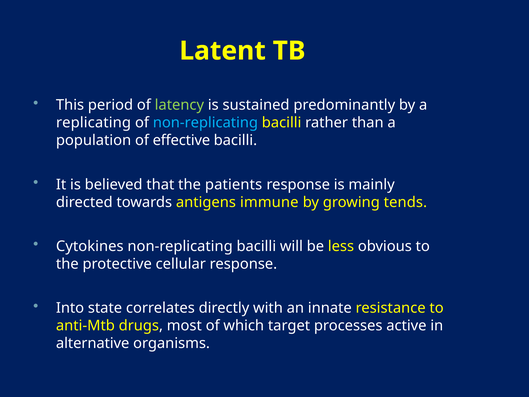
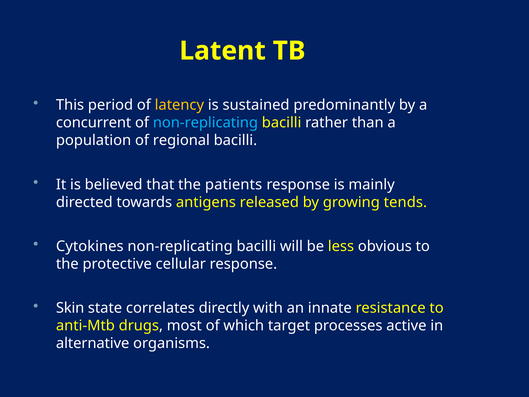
latency colour: light green -> yellow (179, 105)
replicating: replicating -> concurrent (94, 123)
effective: effective -> regional (181, 140)
immune: immune -> released (269, 202)
Into: Into -> Skin (70, 308)
